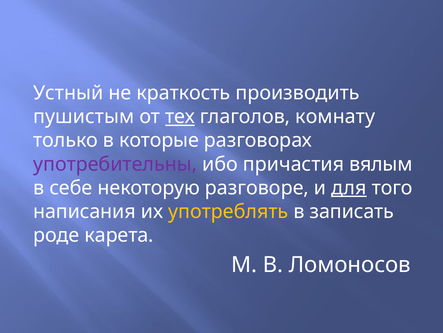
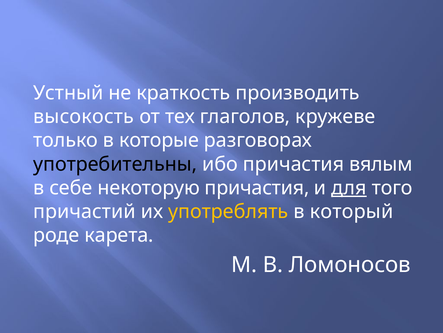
пушистым: пушистым -> высокость (84, 117)
тех underline: present -> none (180, 117)
комнату: комнату -> кружеве (335, 117)
употребительны colour: purple -> black (115, 164)
некоторую разговоре: разговоре -> причастия (257, 187)
написания: написания -> причастий (84, 211)
записать: записать -> который (352, 211)
